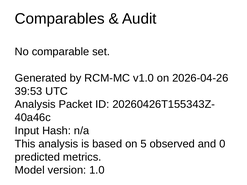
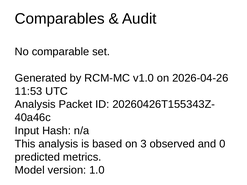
39:53: 39:53 -> 11:53 (29, 91)
5: 5 -> 3 (144, 144)
